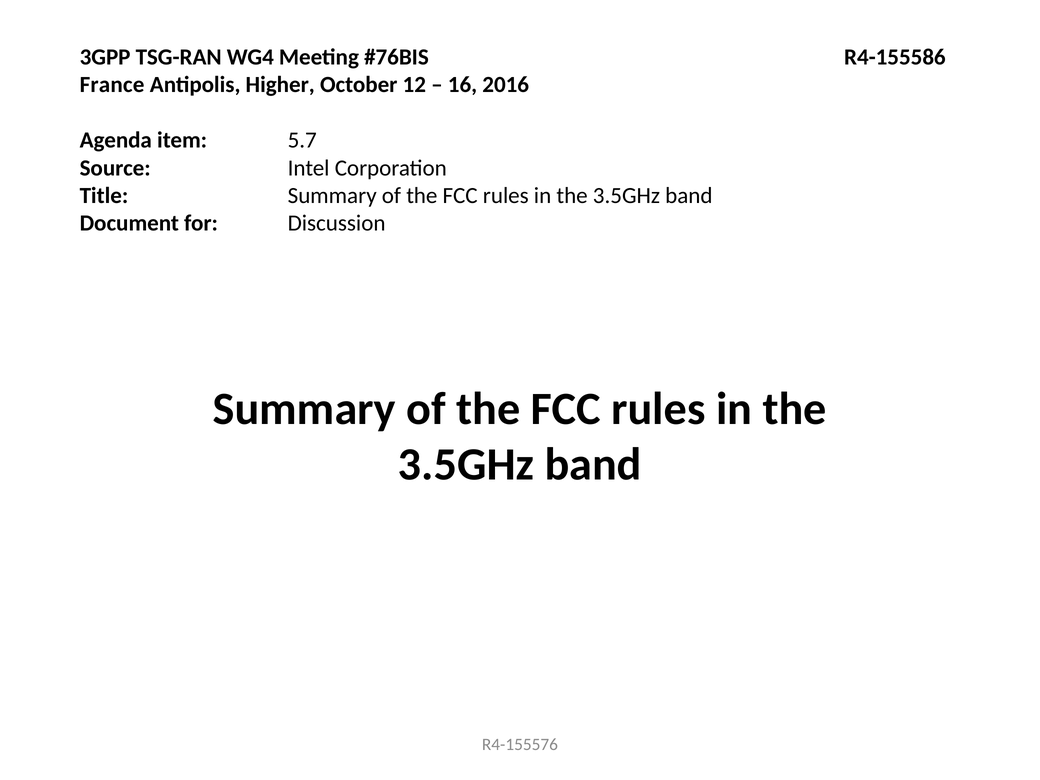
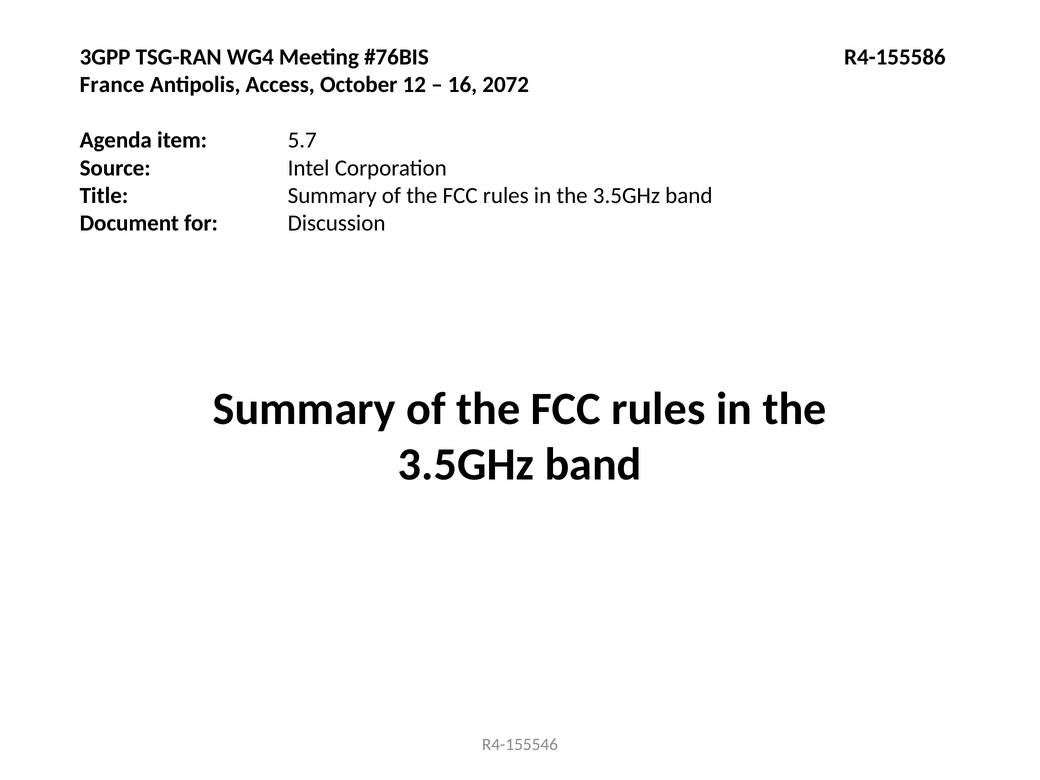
Higher: Higher -> Access (280, 85)
2016: 2016 -> 2072 (506, 85)
R4-155576: R4-155576 -> R4-155546 (520, 745)
